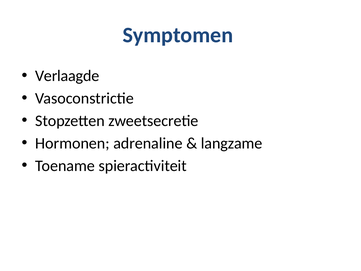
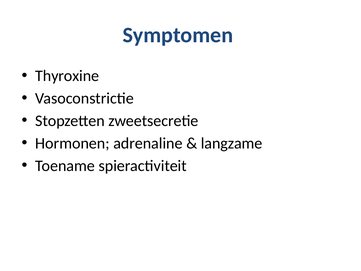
Verlaagde: Verlaagde -> Thyroxine (67, 76)
